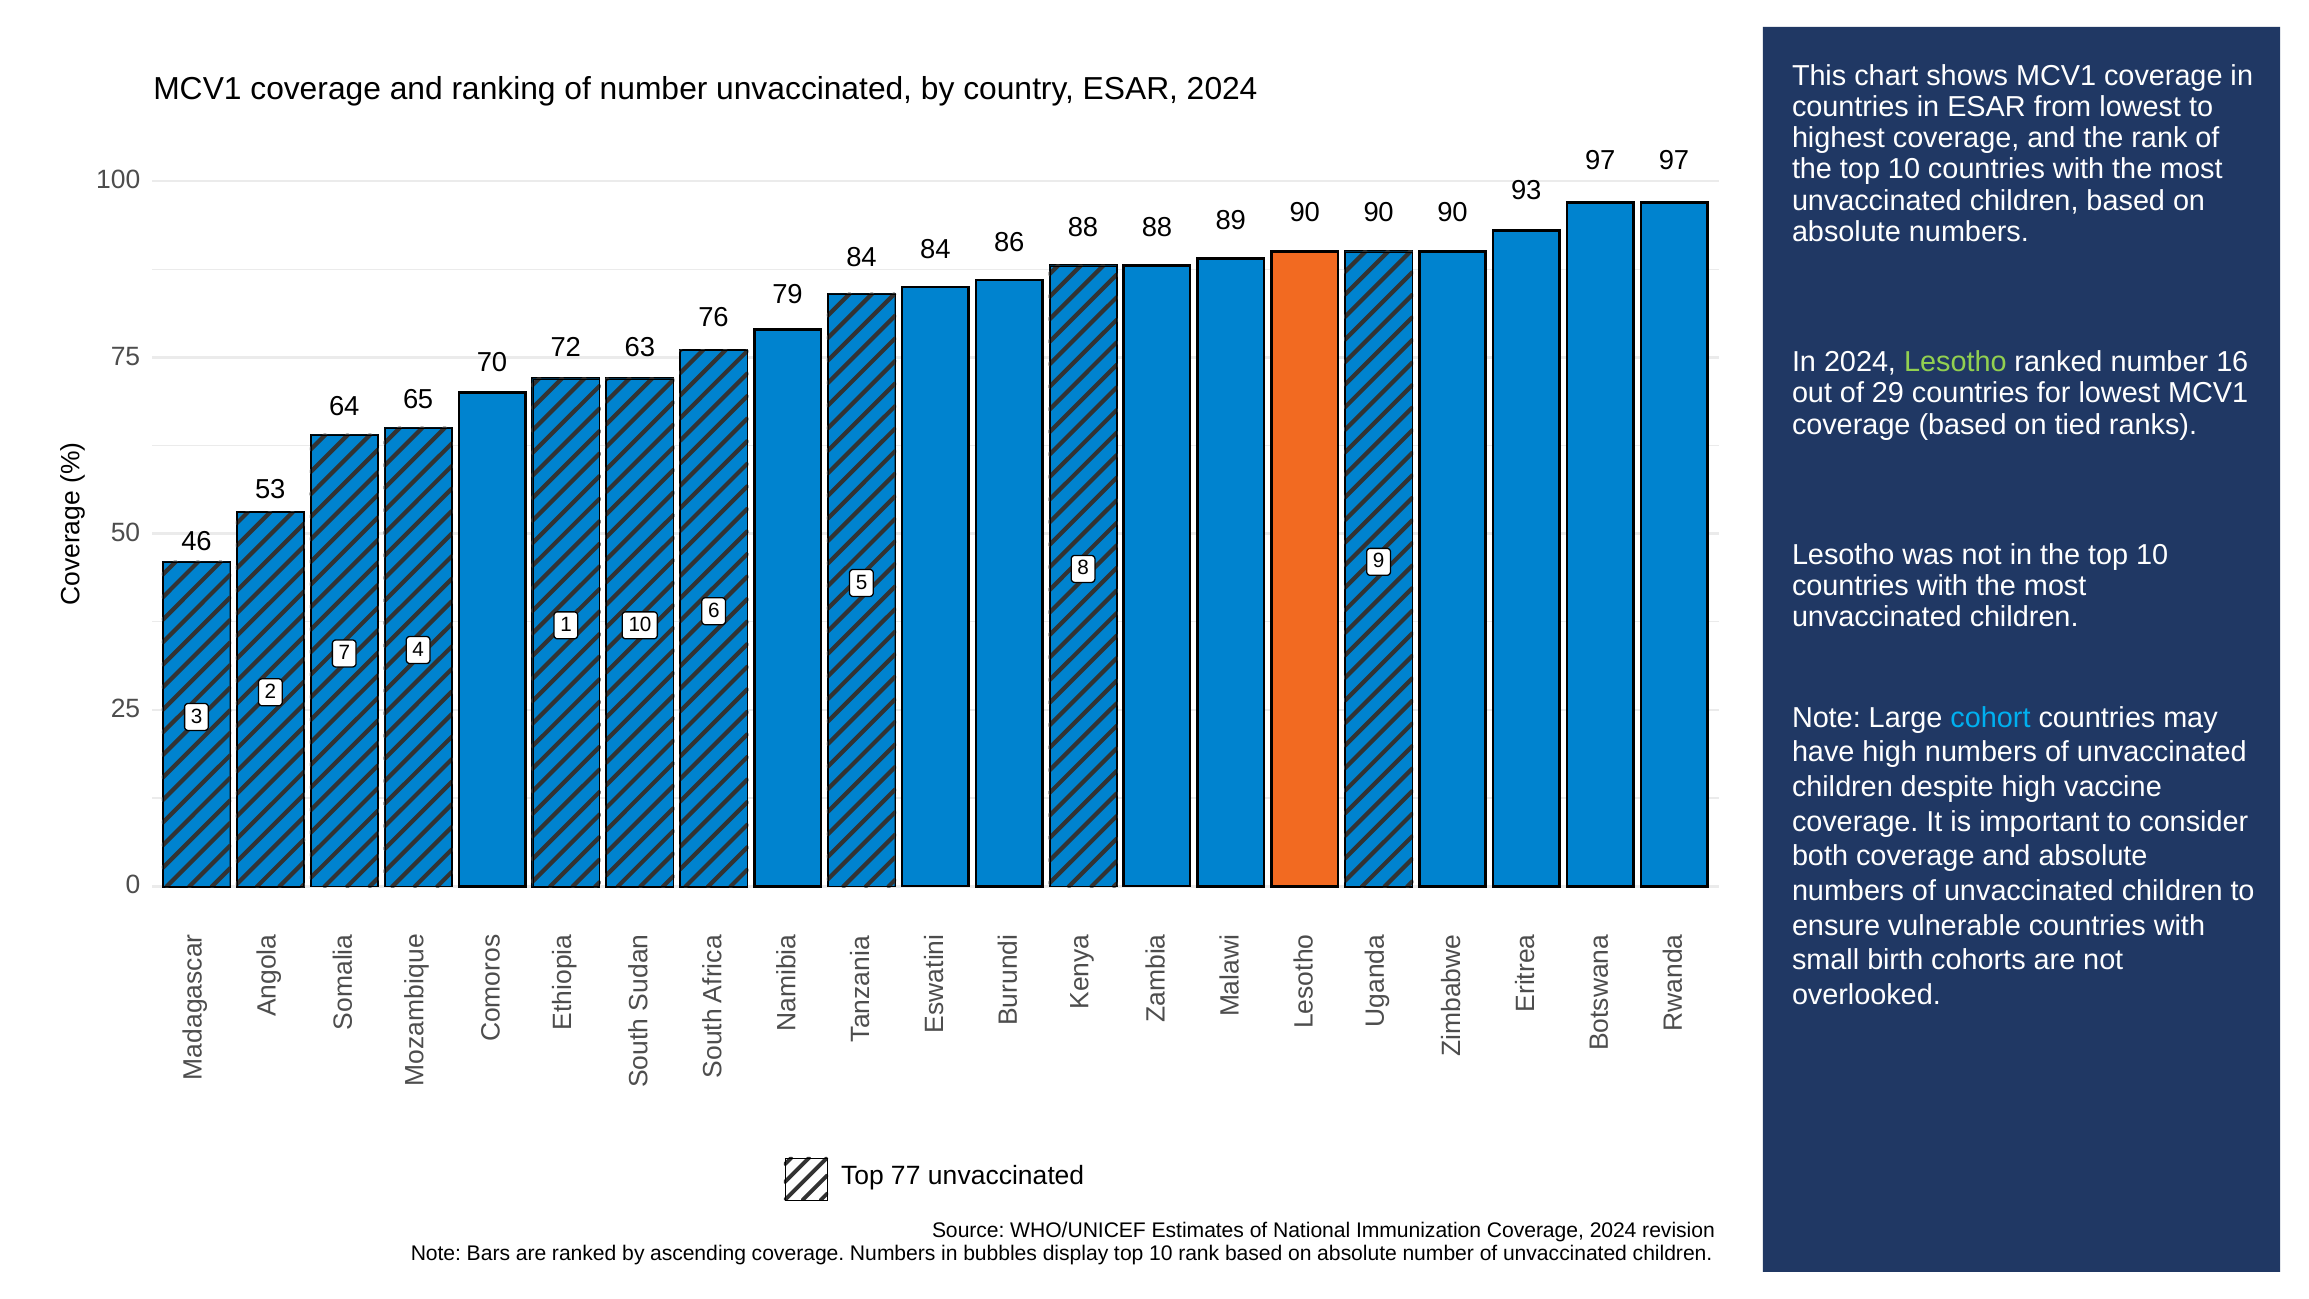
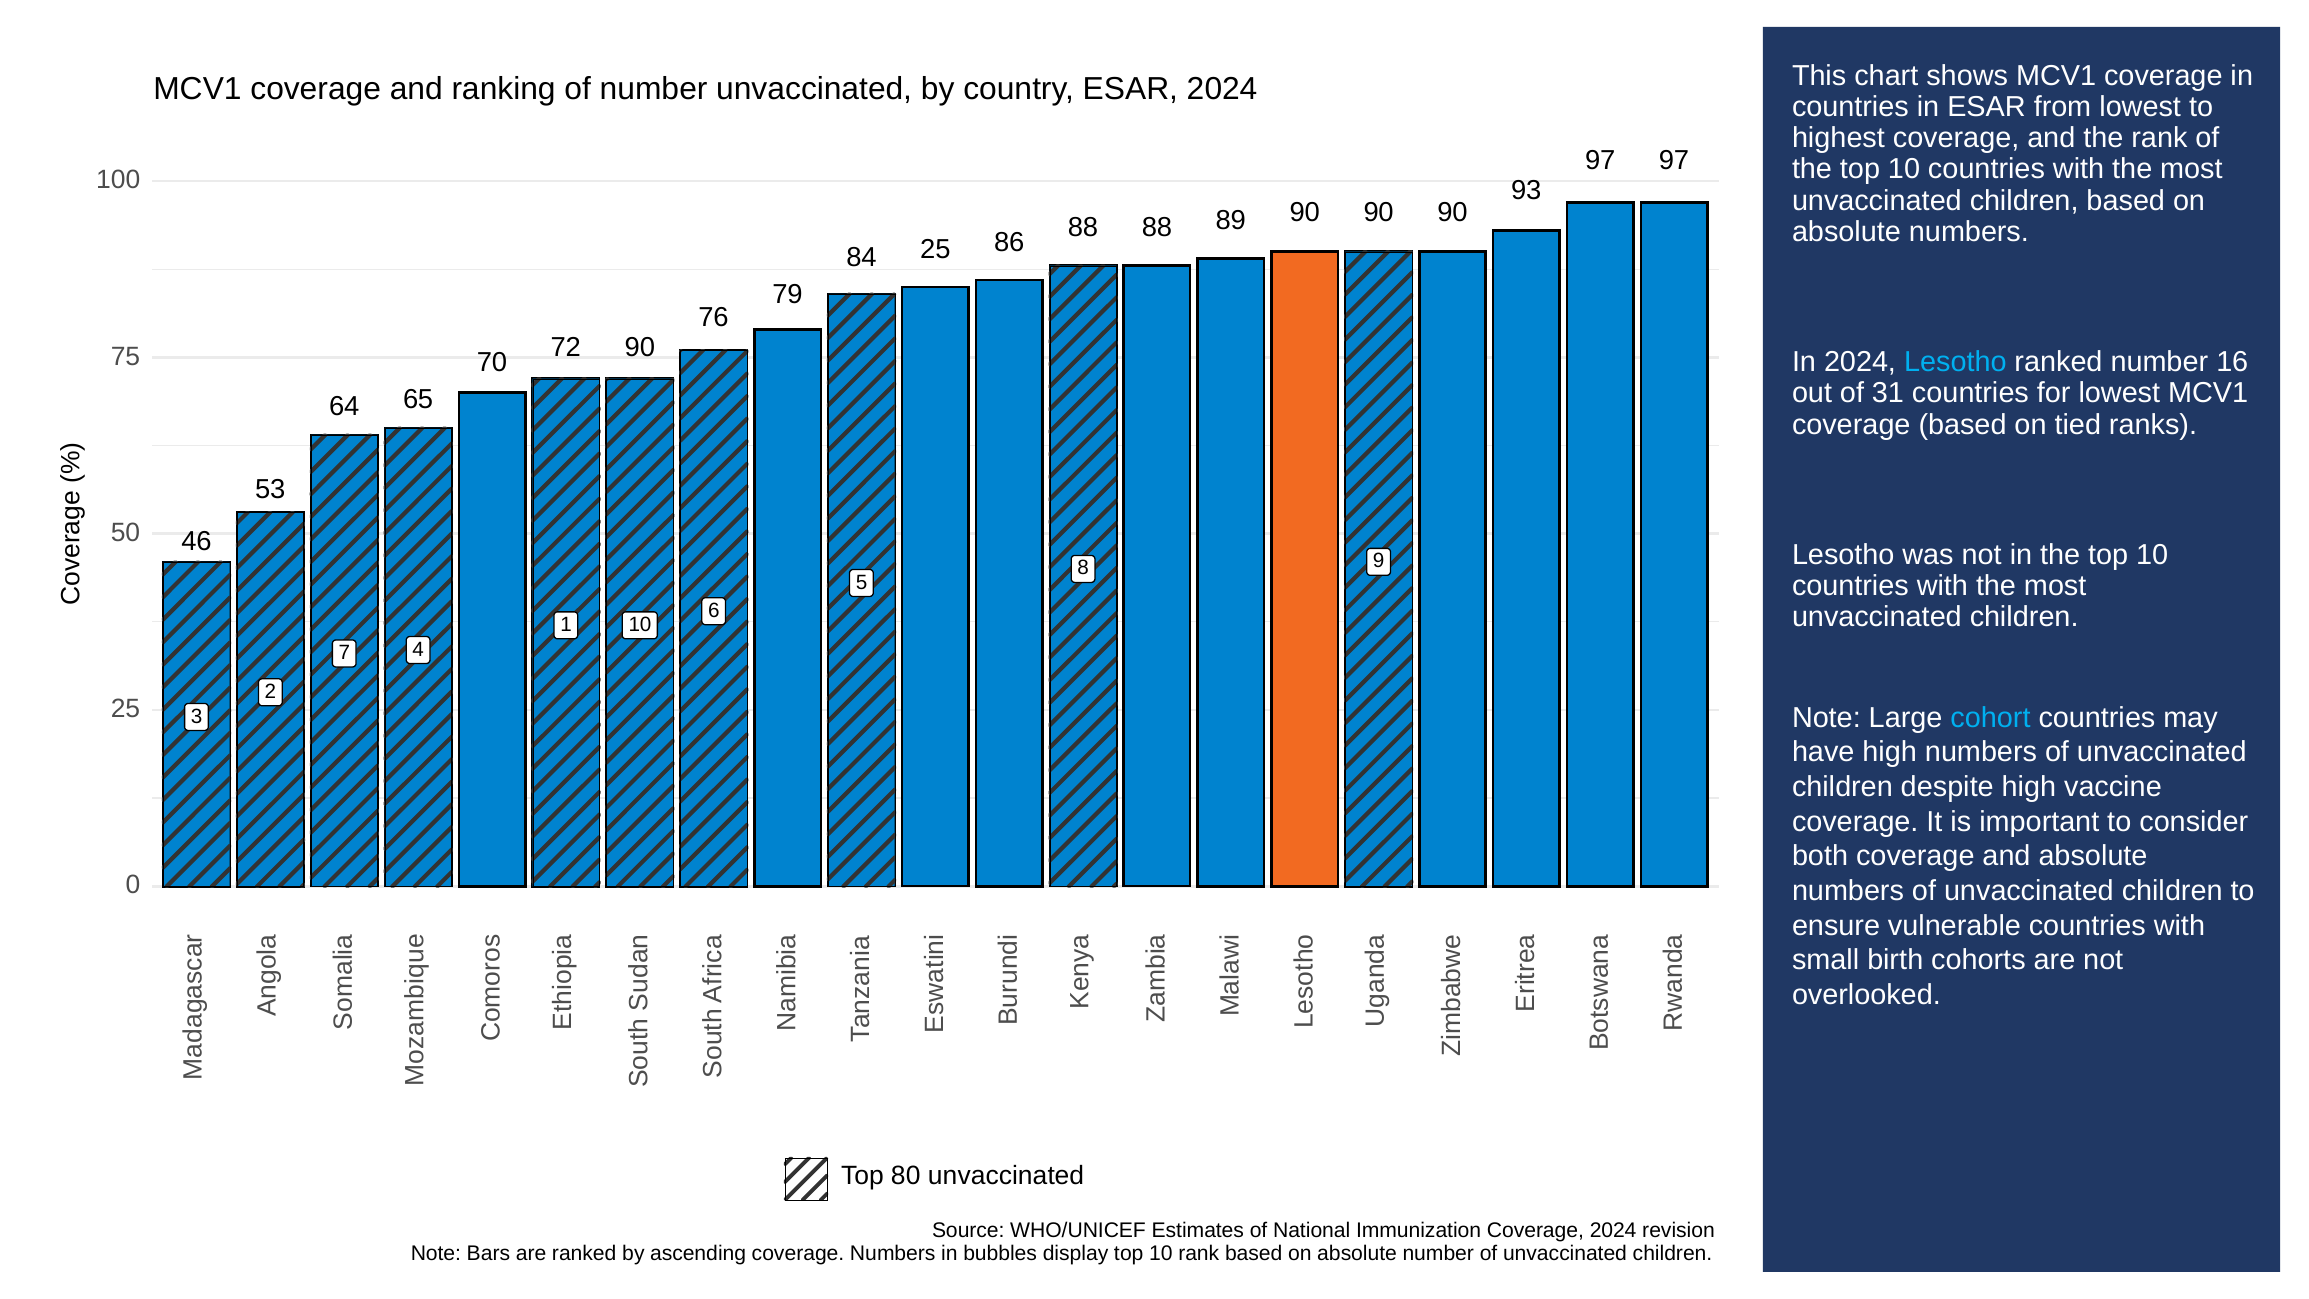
84 84: 84 -> 25 (935, 250)
72 63: 63 -> 90 (640, 347)
Lesotho colour: light green -> light blue (1955, 362)
29: 29 -> 31 (1888, 393)
77: 77 -> 80 (906, 1175)
